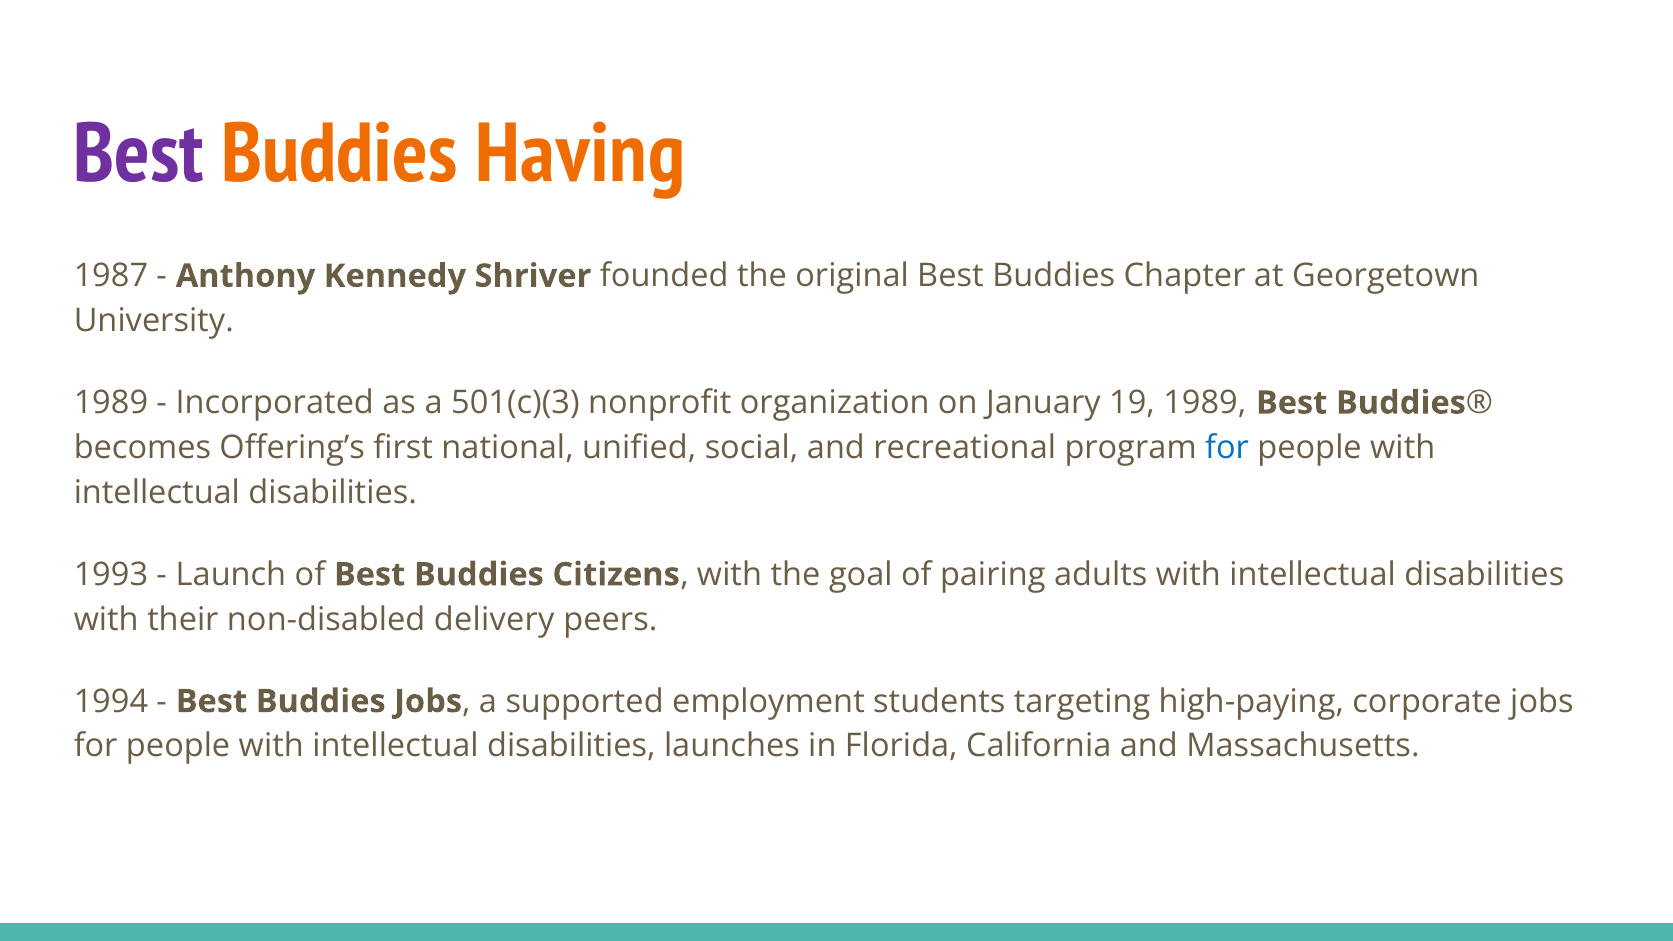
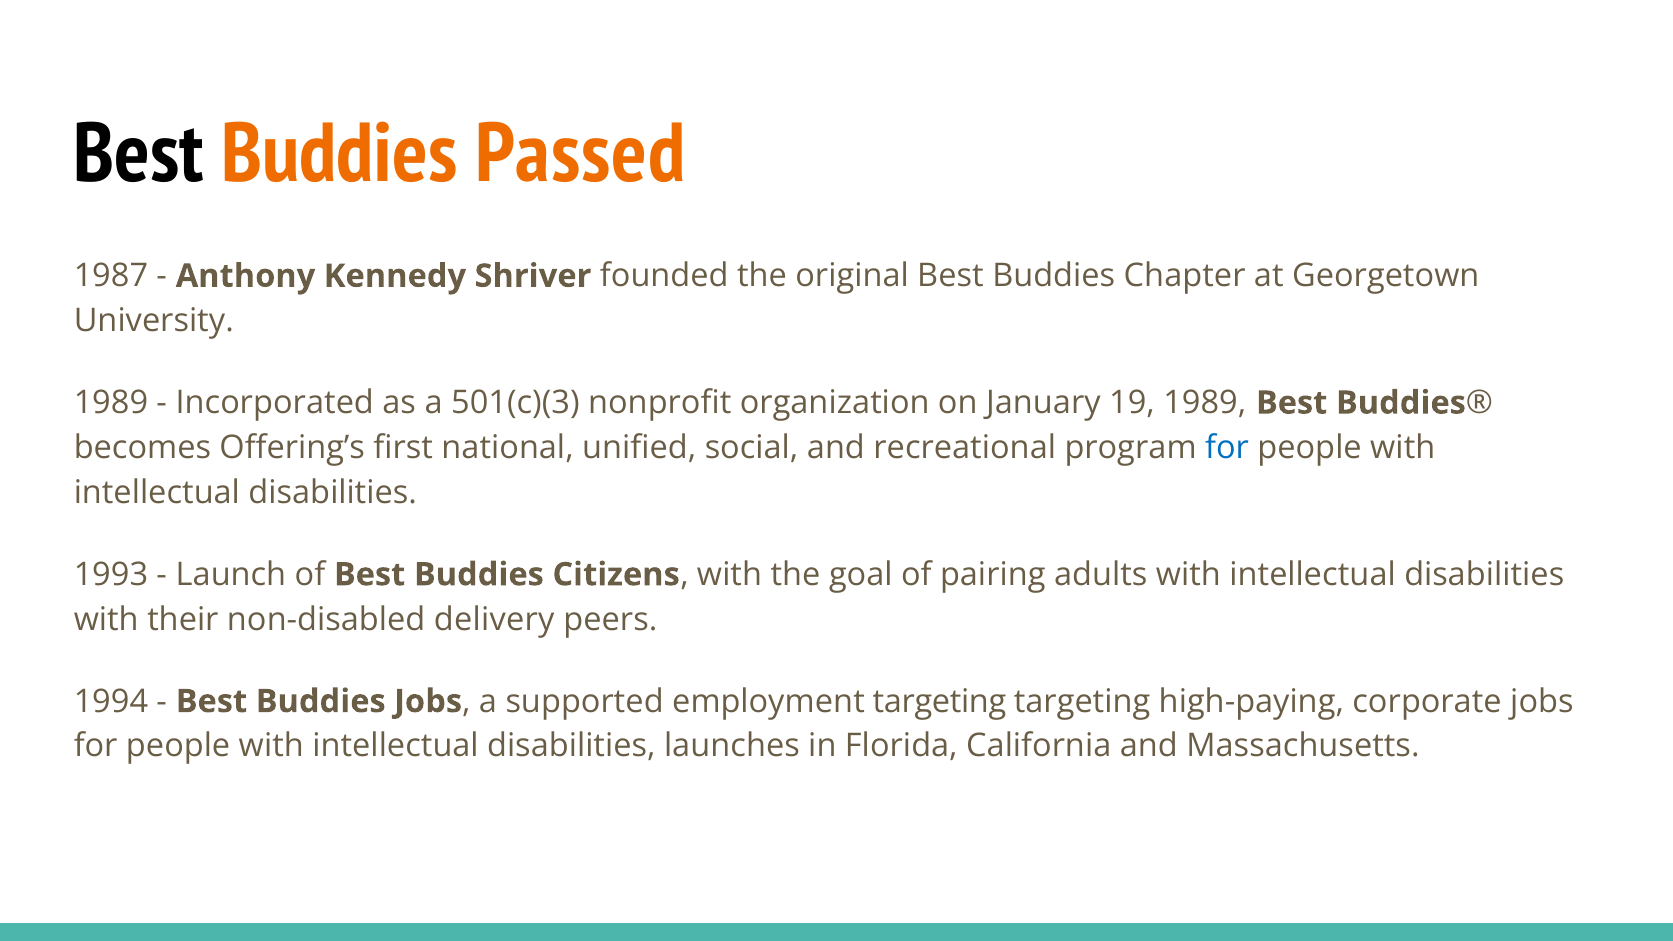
Best colour: purple -> black (139, 154)
Having: Having -> Passed (580, 154)
employment students: students -> targeting (939, 701)
